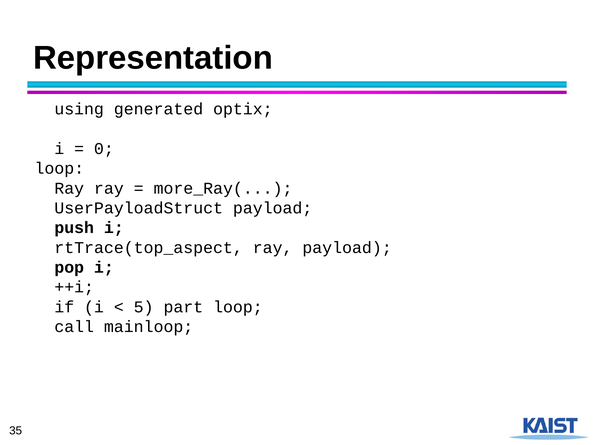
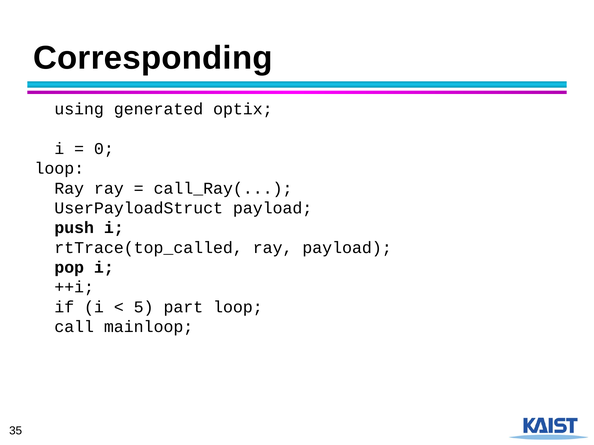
Representation: Representation -> Corresponding (153, 58)
more_Ray(: more_Ray( -> call_Ray( (223, 188)
rtTrace(top_aspect: rtTrace(top_aspect -> rtTrace(top_called (149, 248)
